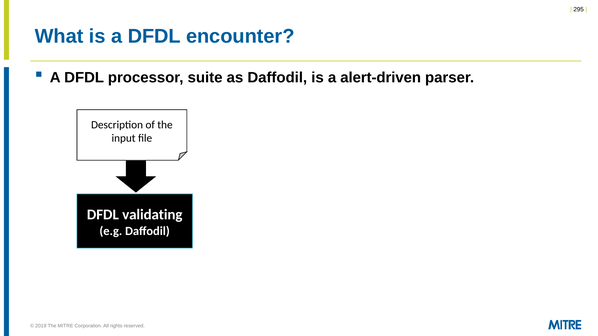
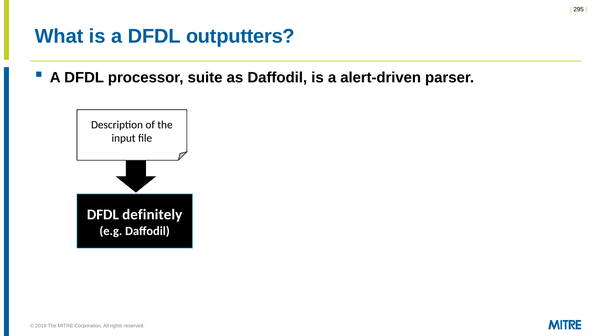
encounter: encounter -> outputters (240, 36)
validating: validating -> definitely (152, 215)
